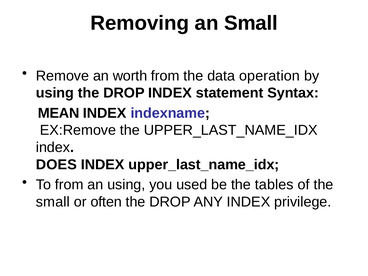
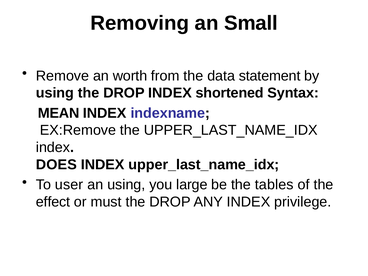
operation: operation -> statement (270, 76)
statement: statement -> shortened (230, 93)
To from: from -> user (69, 185)
used: used -> large (192, 185)
small: small -> effect (53, 202)
often: often -> must (106, 202)
